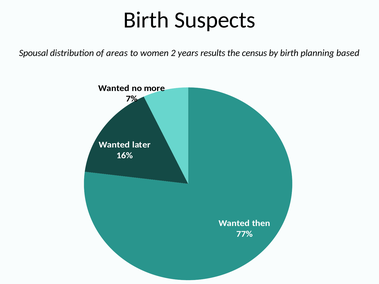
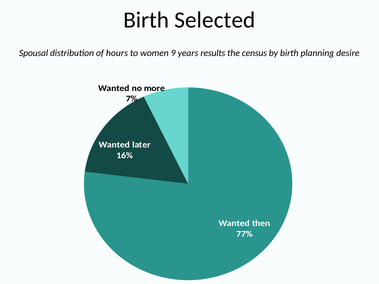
Suspects: Suspects -> Selected (215, 20)
areas: areas -> hours (117, 53)
2: 2 -> 9 (173, 53)
based: based -> desire (348, 53)
